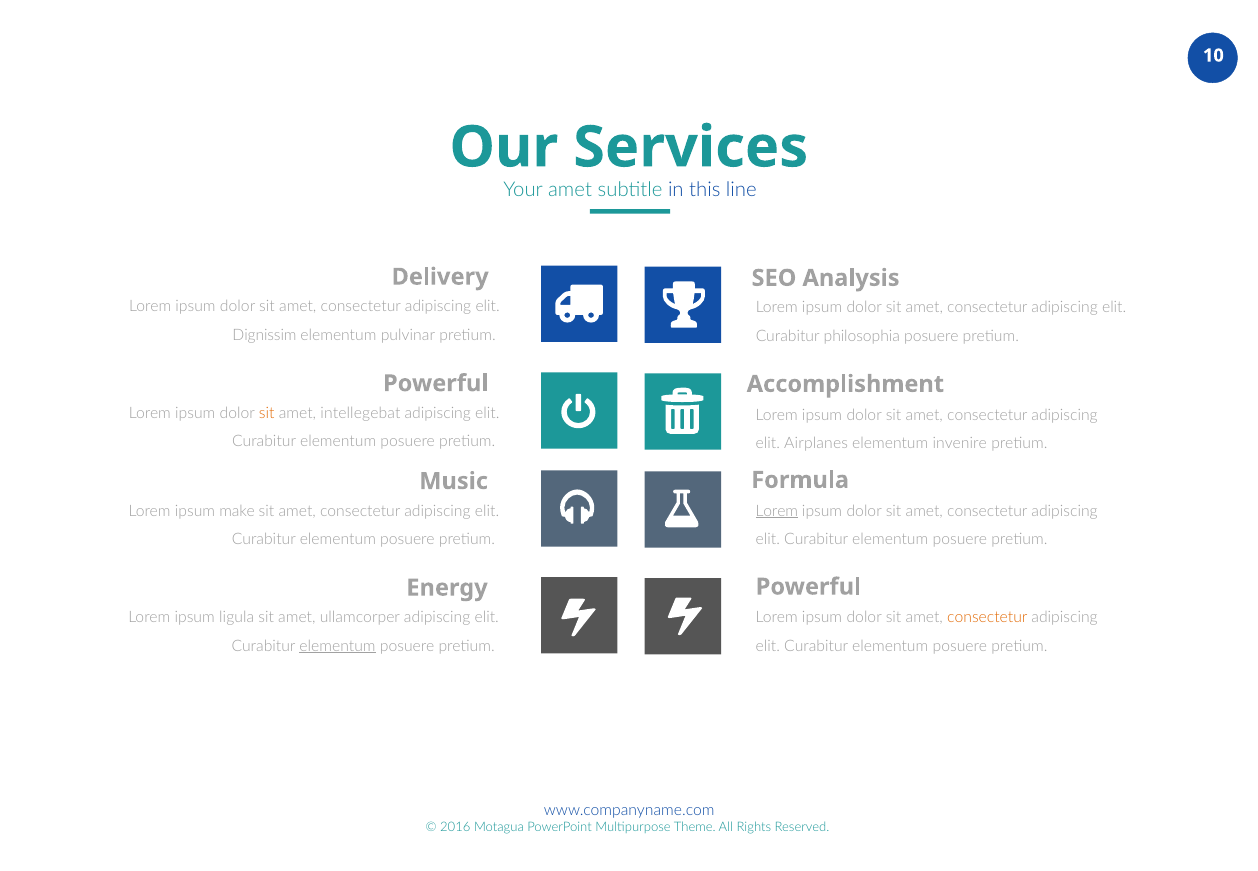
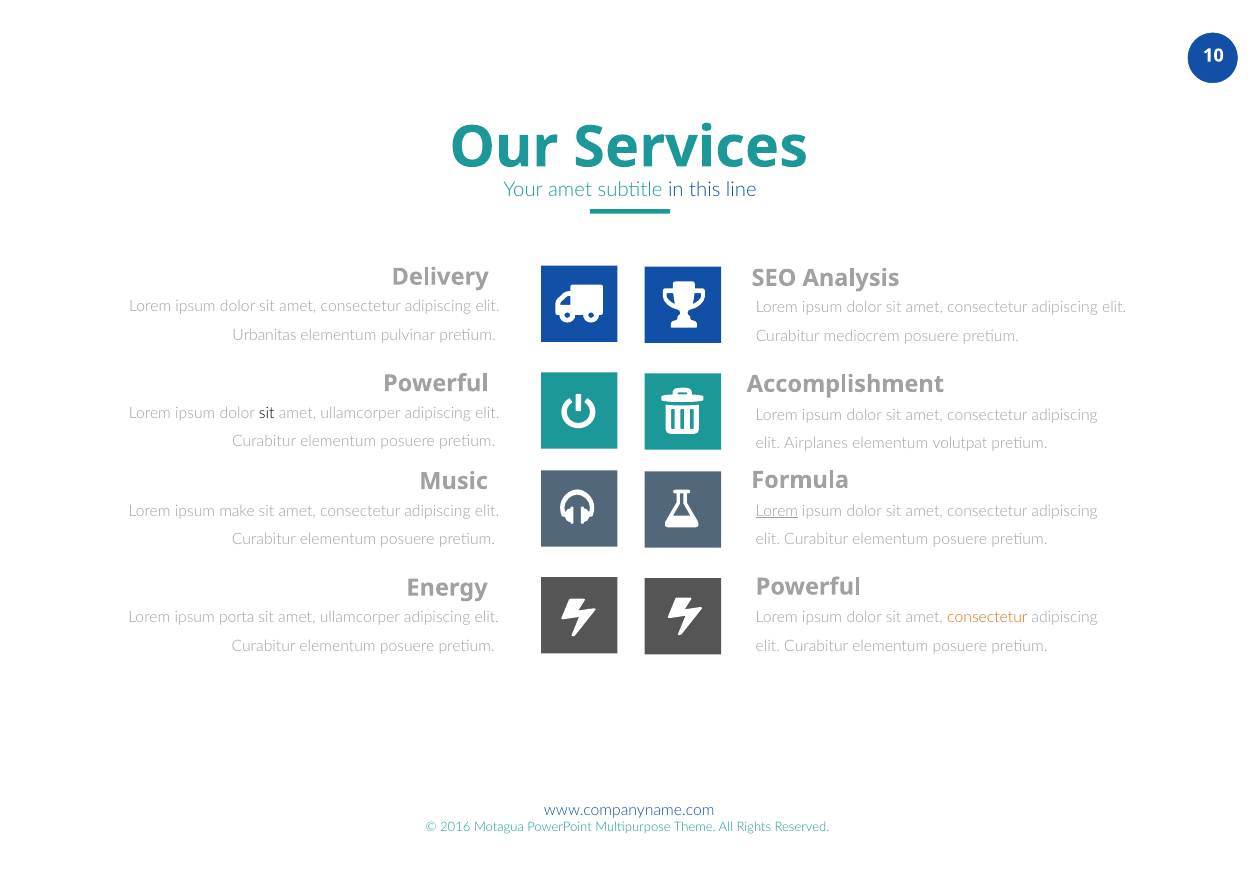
Dignissim: Dignissim -> Urbanitas (265, 335)
philosophia: philosophia -> mediocrem (862, 336)
sit colour: orange -> black (267, 413)
intellegebat: intellegebat -> ullamcorper (361, 413)
invenire: invenire -> volutpat (960, 443)
ligula: ligula -> porta (237, 618)
elementum underline: present -> none (338, 646)
